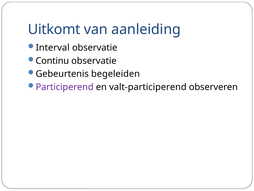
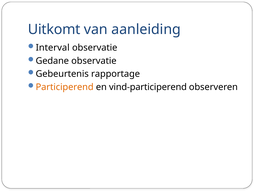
Continu: Continu -> Gedane (52, 61)
begeleiden: begeleiden -> rapportage (116, 74)
Participerend colour: purple -> orange (65, 87)
valt-participerend: valt-participerend -> vind-participerend (148, 87)
